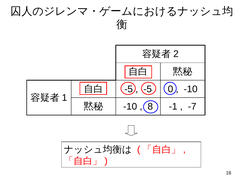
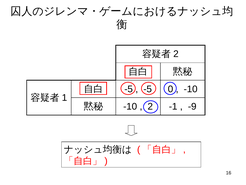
8: 8 -> 2 (150, 106)
-7: -7 -> -9 (192, 106)
